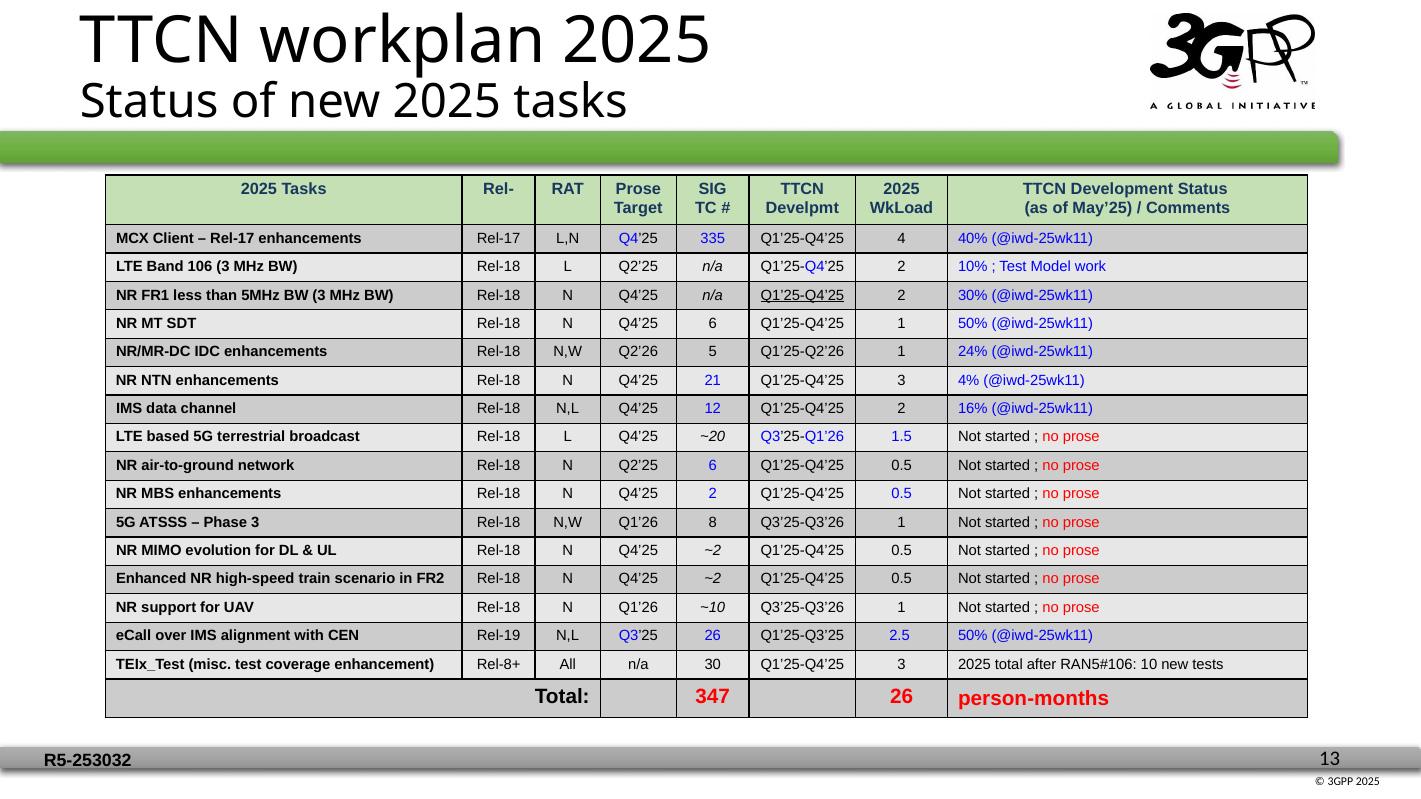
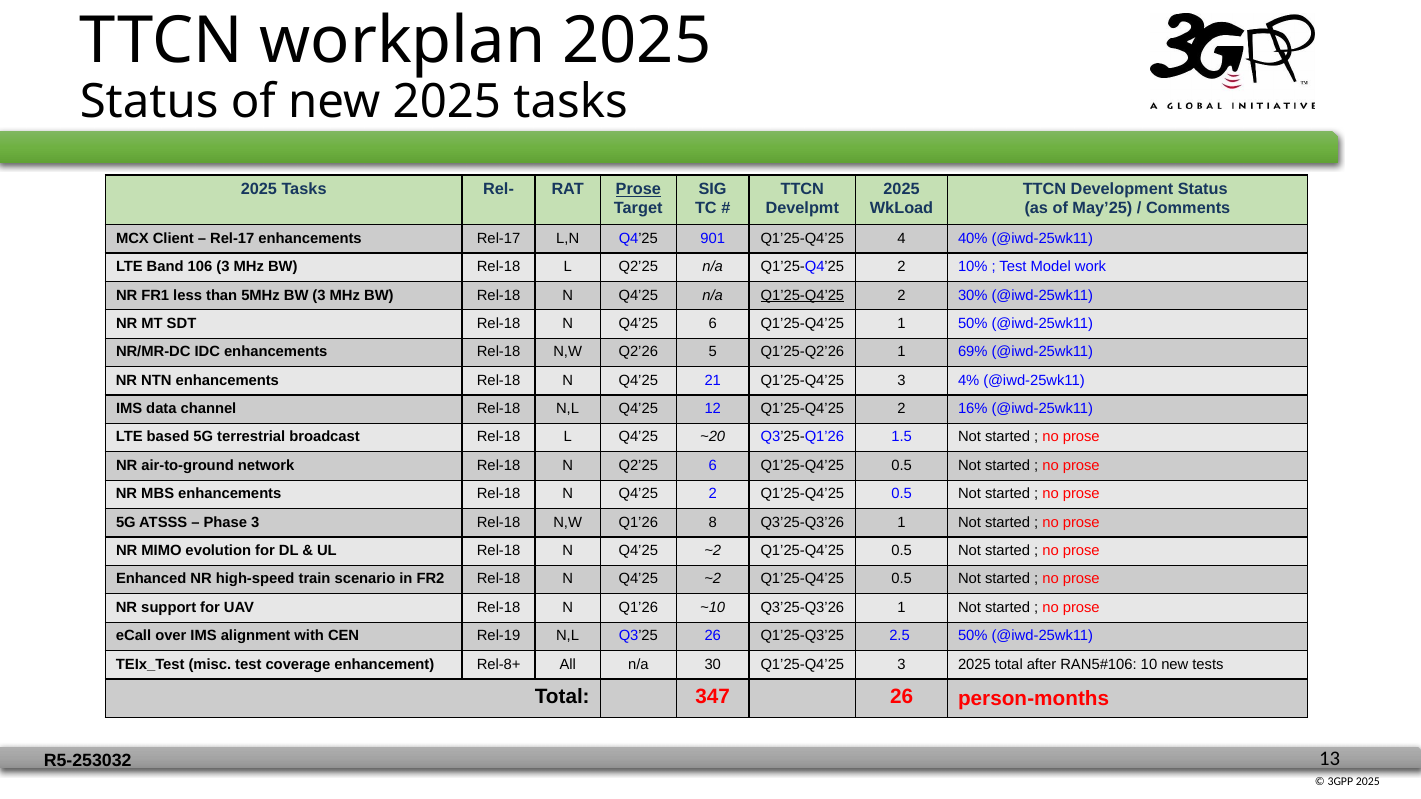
Prose underline: none -> present (638, 190)
335: 335 -> 901 (713, 238)
24%: 24% -> 69% (973, 352)
